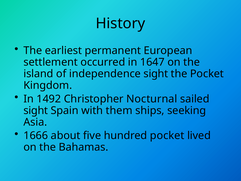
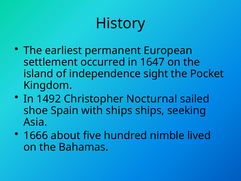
sight: sight -> shoe (36, 110)
with them: them -> ships (119, 110)
hundred pocket: pocket -> nimble (167, 135)
